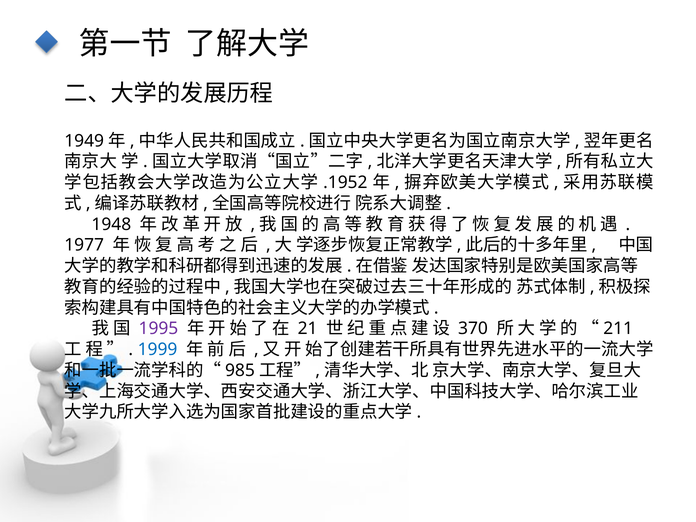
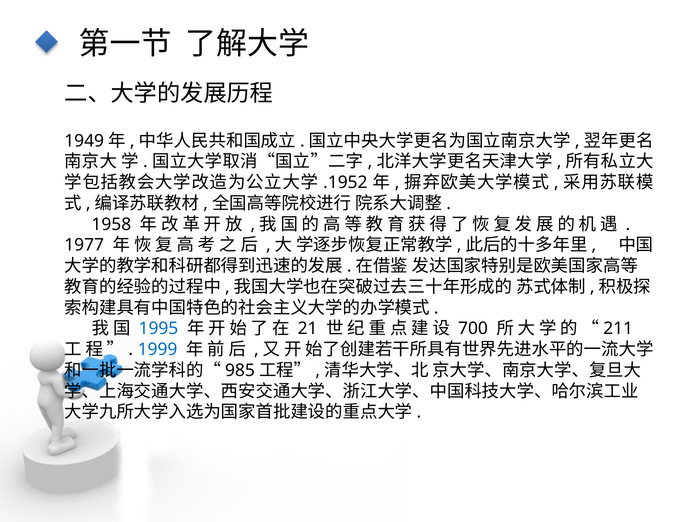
1948: 1948 -> 1958 (111, 224)
1995 colour: purple -> blue (158, 329)
370: 370 -> 700 (473, 329)
